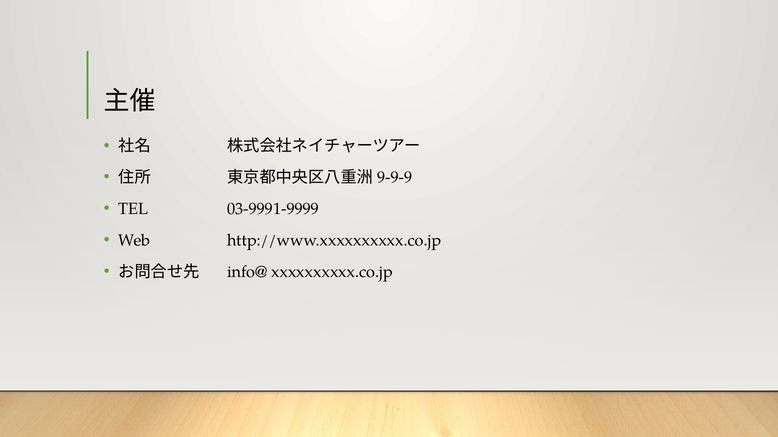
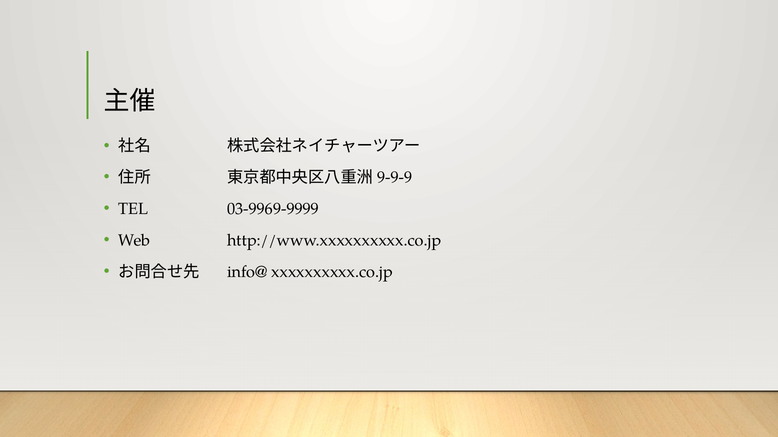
03-9991-9999: 03-9991-9999 -> 03-9969-9999 (273, 209)
